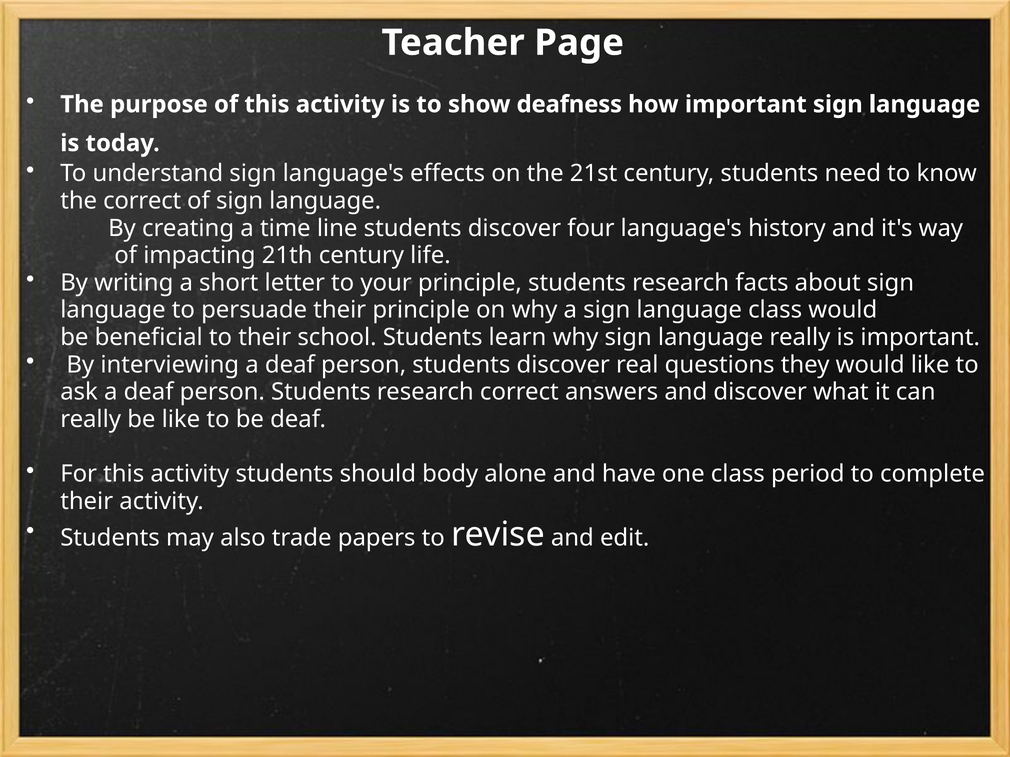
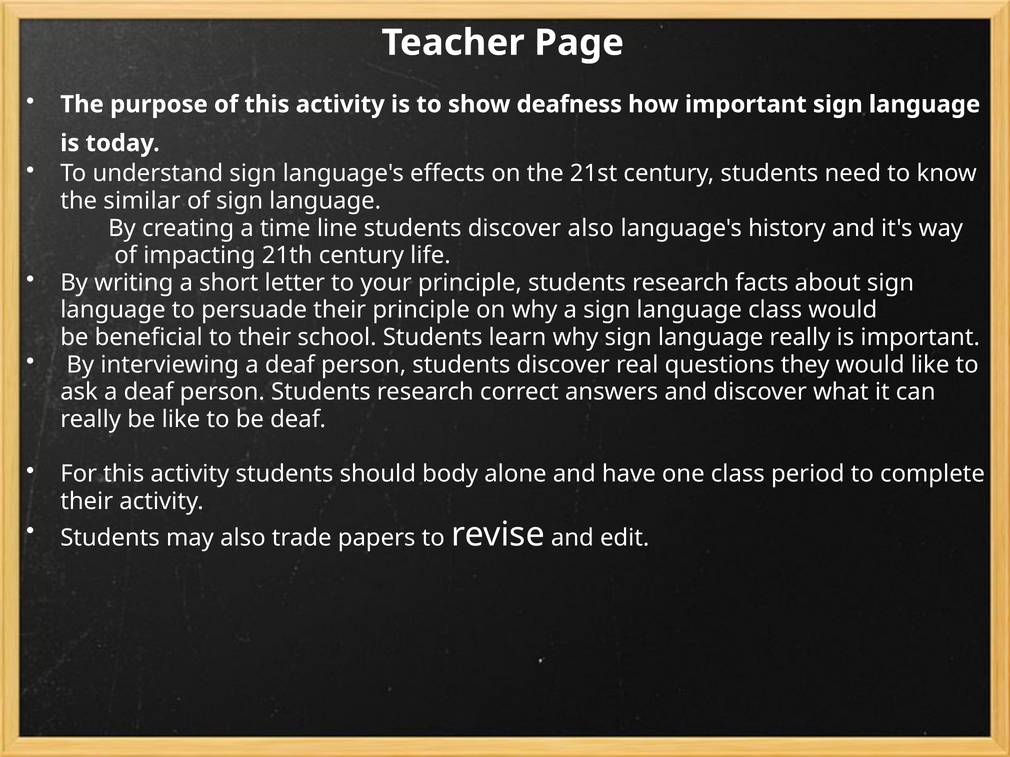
the correct: correct -> similar (142, 201)
discover four: four -> also (591, 228)
